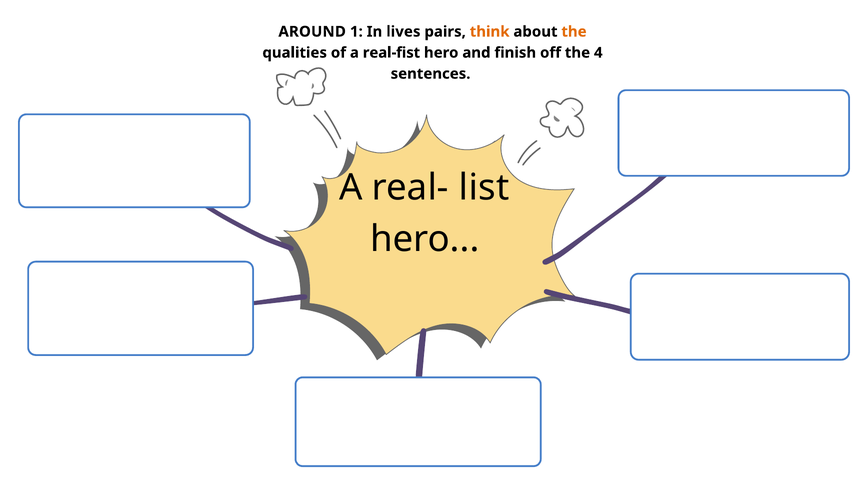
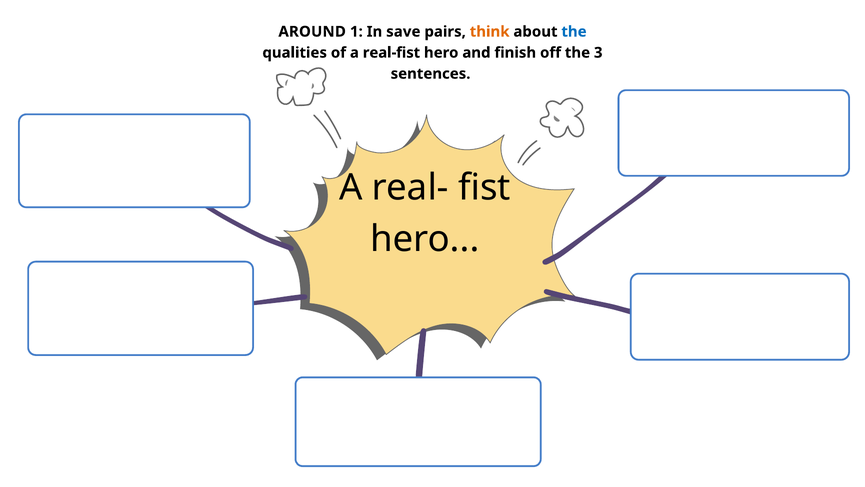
lives: lives -> save (403, 32)
the colour: orange -> blue (574, 32)
4: 4 -> 3 (598, 53)
list: list -> fist (484, 188)
